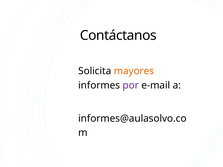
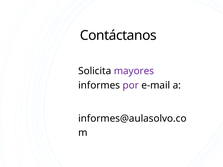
mayores colour: orange -> purple (134, 71)
